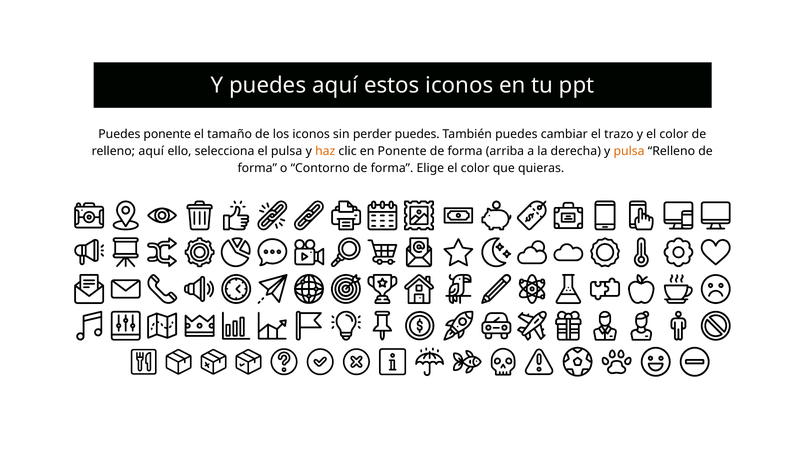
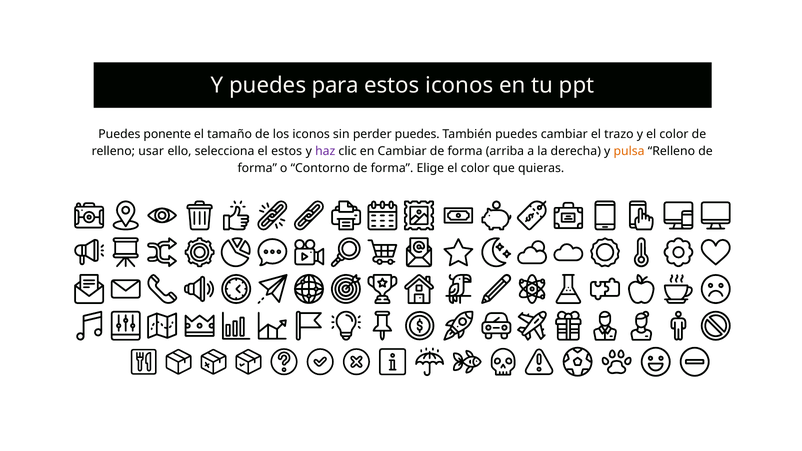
puedes aquí: aquí -> para (335, 85)
relleno aquí: aquí -> usar (151, 151)
el pulsa: pulsa -> estos (287, 151)
haz colour: orange -> purple (325, 151)
en Ponente: Ponente -> Cambiar (402, 151)
